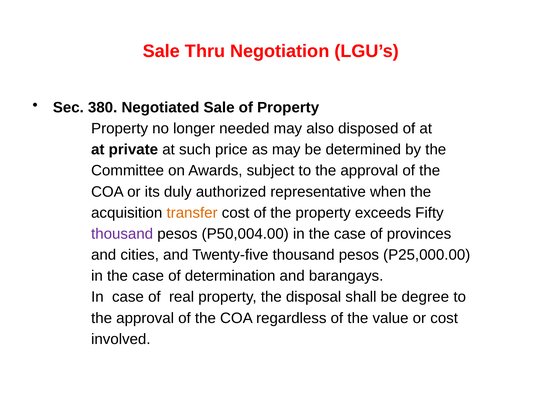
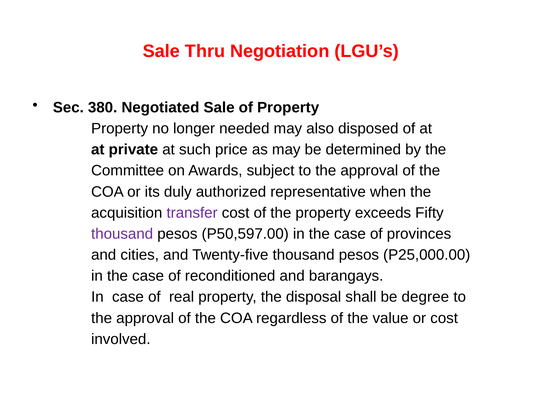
transfer colour: orange -> purple (192, 213)
P50,004.00: P50,004.00 -> P50,597.00 (245, 234)
determination: determination -> reconditioned (230, 276)
